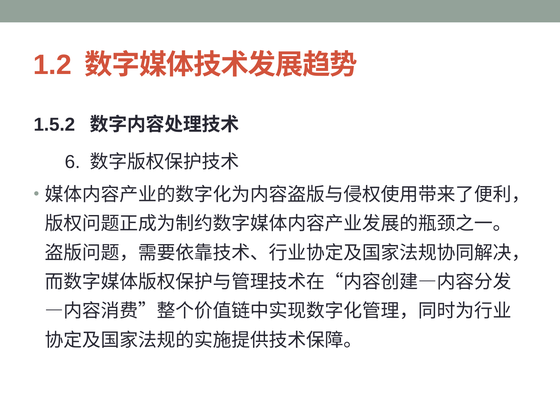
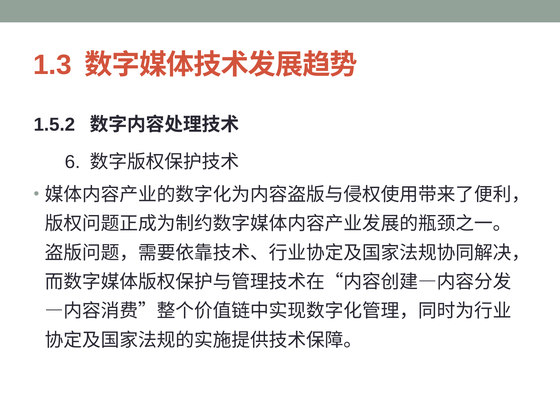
1.2: 1.2 -> 1.3 (52, 65)
